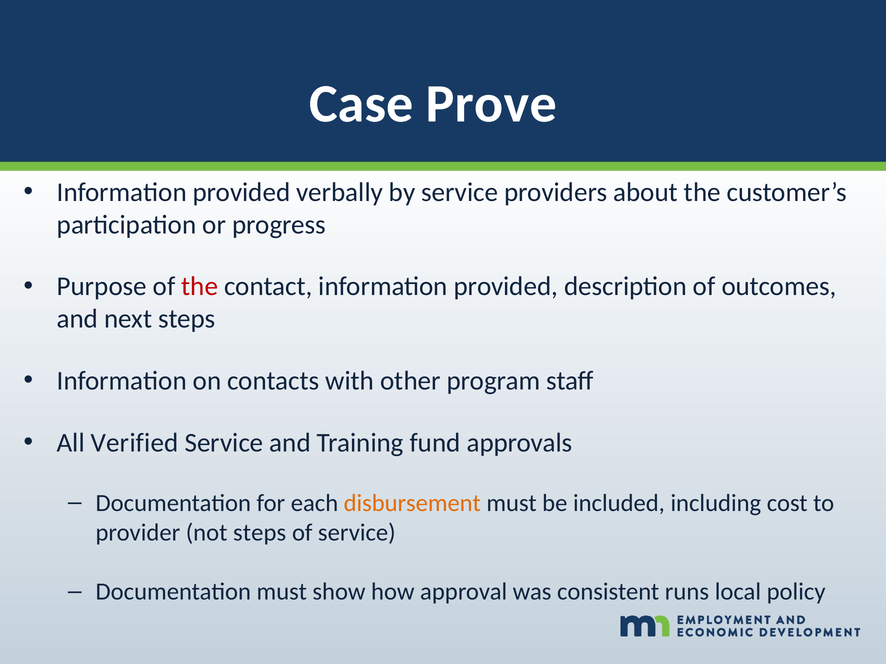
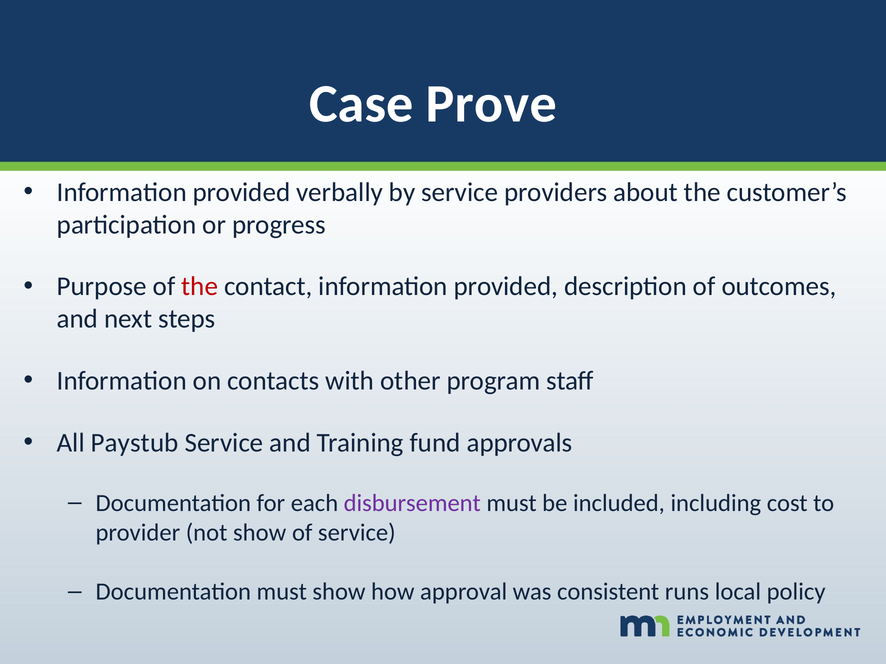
Verified: Verified -> Paystub (135, 443)
disbursement colour: orange -> purple (412, 504)
not steps: steps -> show (260, 533)
